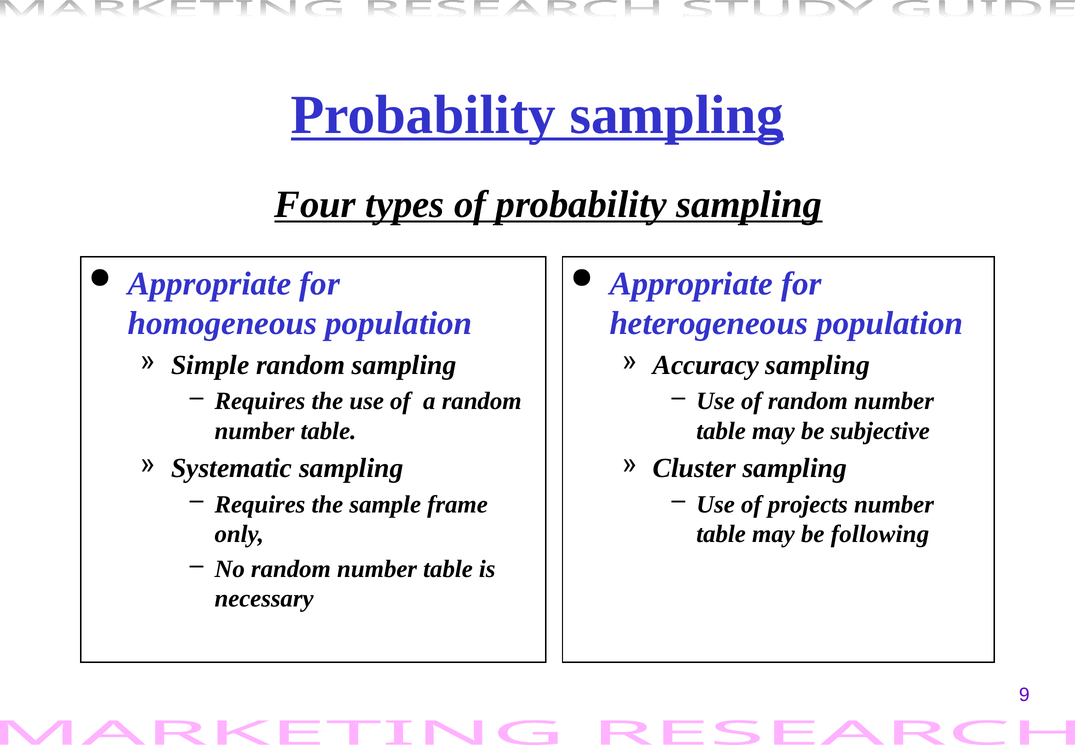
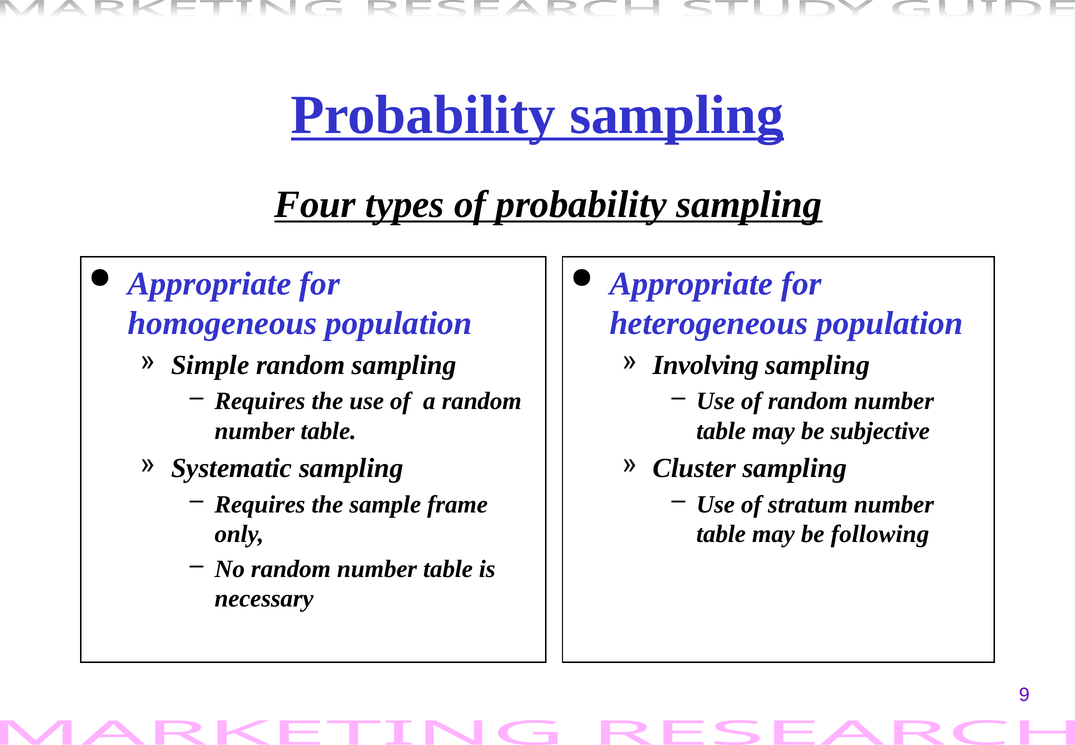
Accuracy: Accuracy -> Involving (706, 365)
projects: projects -> stratum (808, 504)
